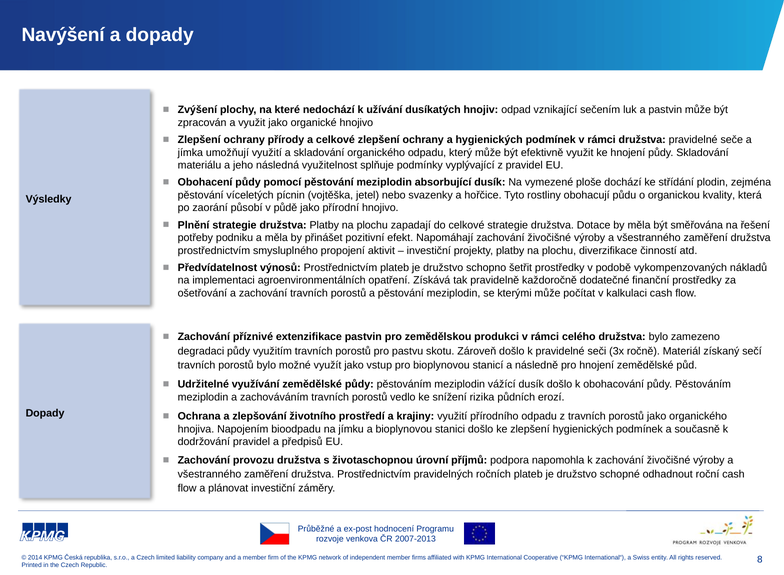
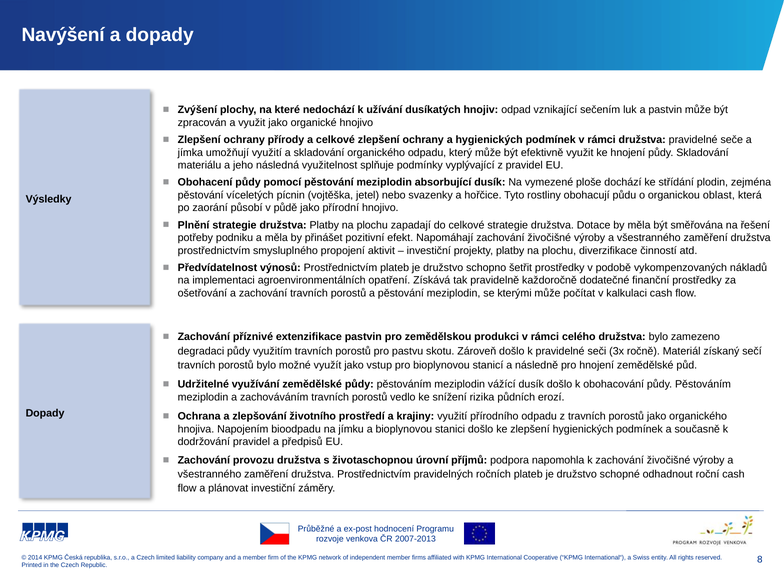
kvality: kvality -> oblast (719, 195)
